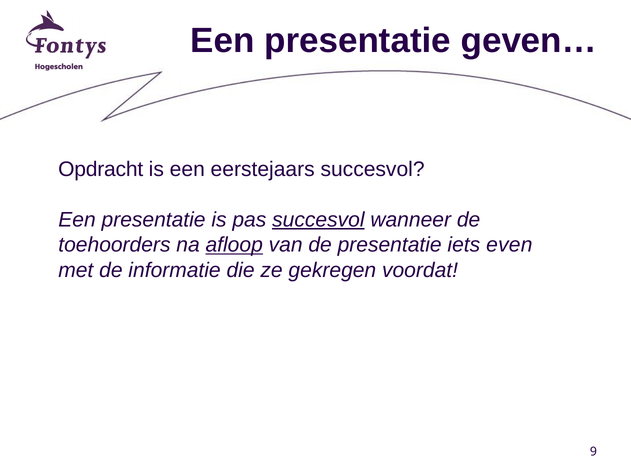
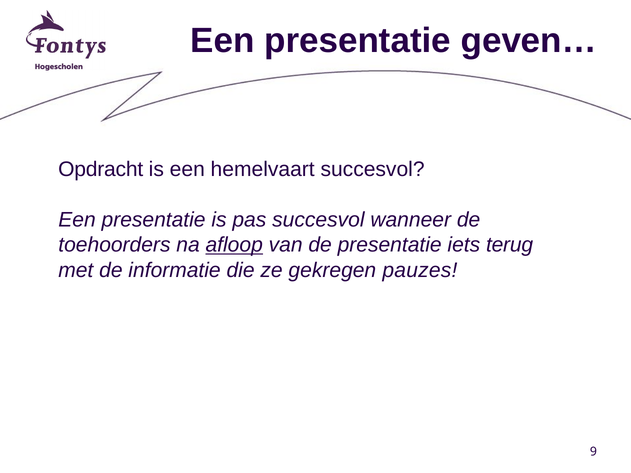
eerstejaars: eerstejaars -> hemelvaart (263, 169)
succesvol underline: present -> none (318, 220)
even: even -> terug (510, 245)
voordat: voordat -> pauzes (420, 270)
